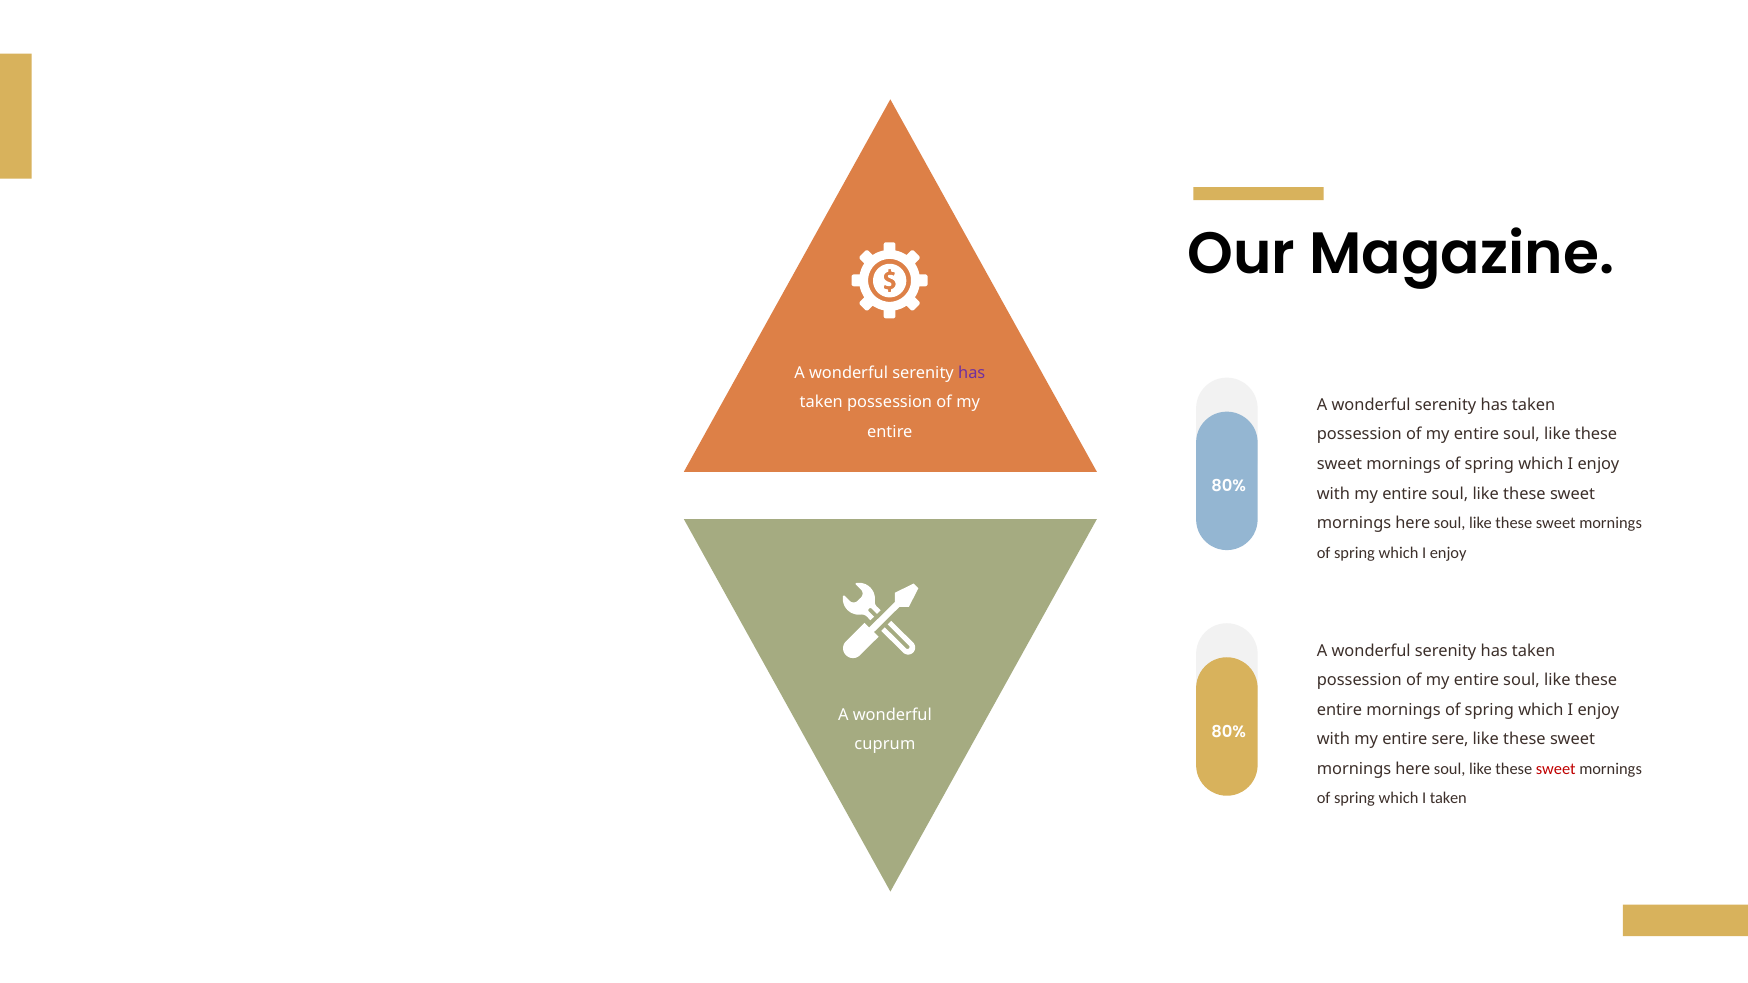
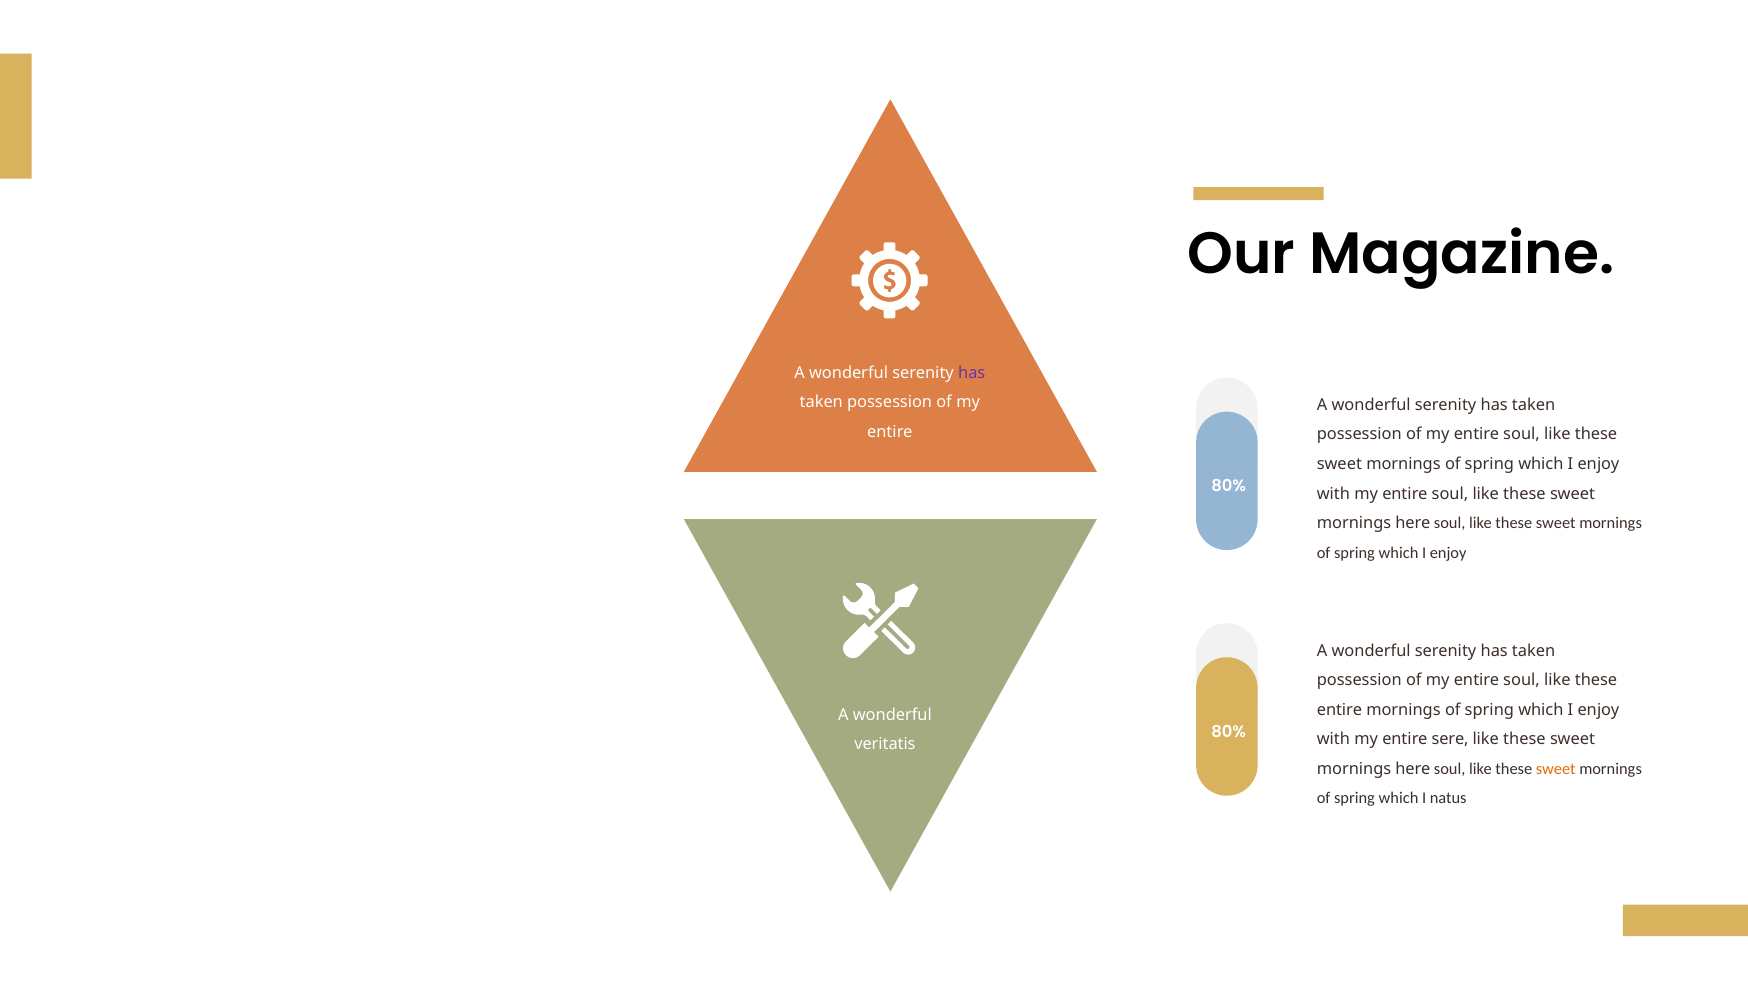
cuprum: cuprum -> veritatis (885, 744)
sweet colour: red -> orange (1556, 769)
I taken: taken -> natus (1448, 799)
